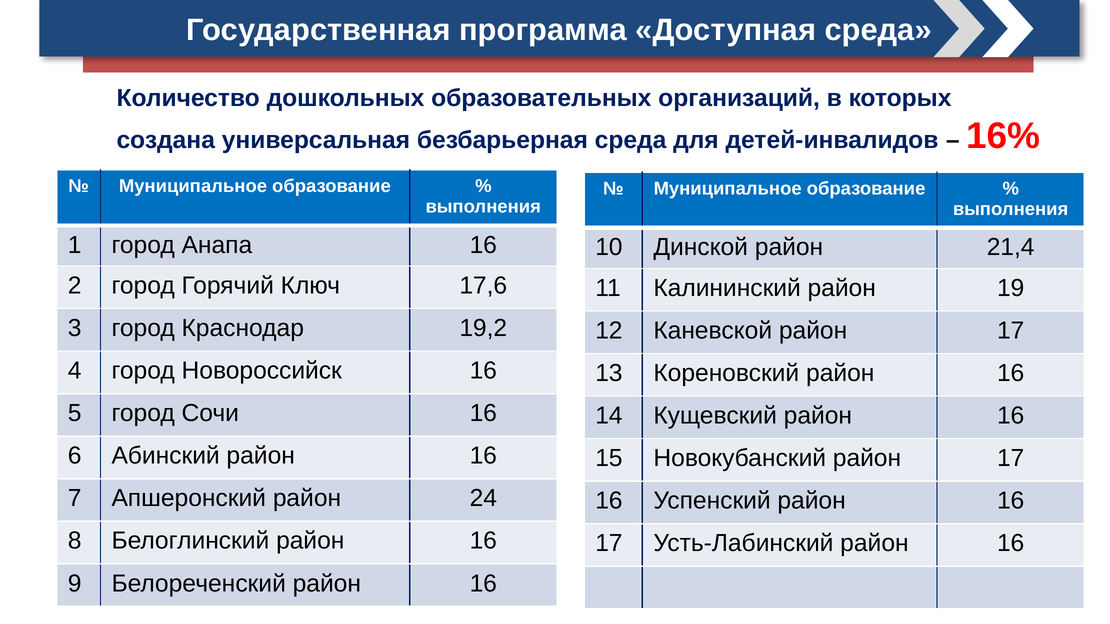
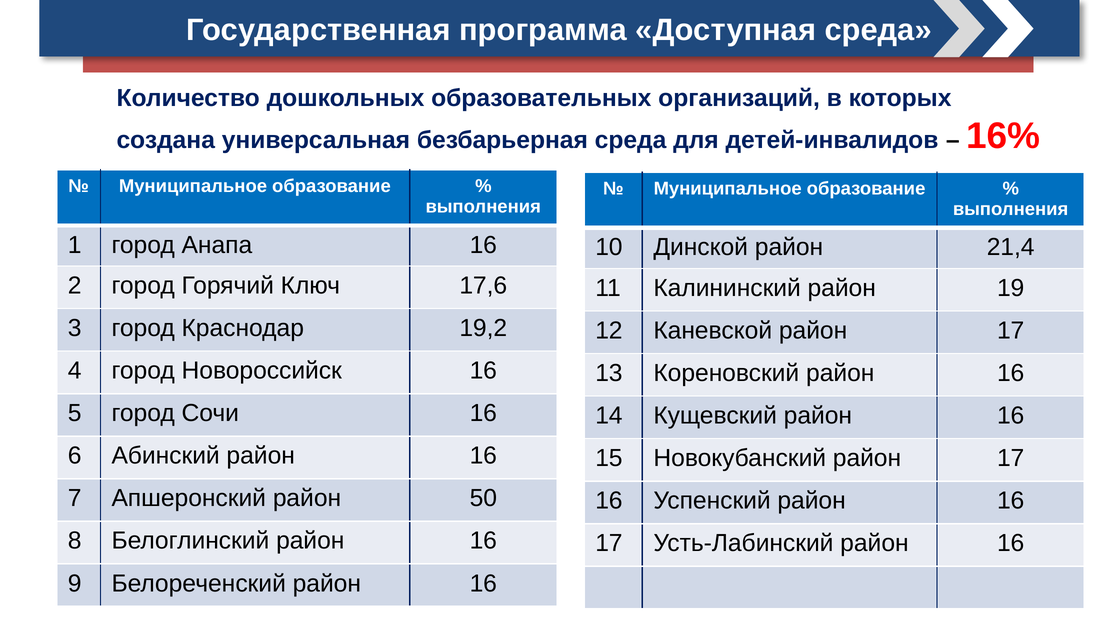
24: 24 -> 50 (483, 499)
